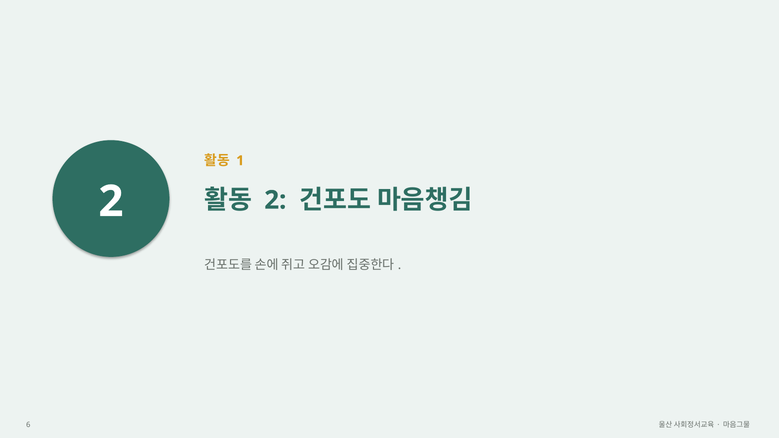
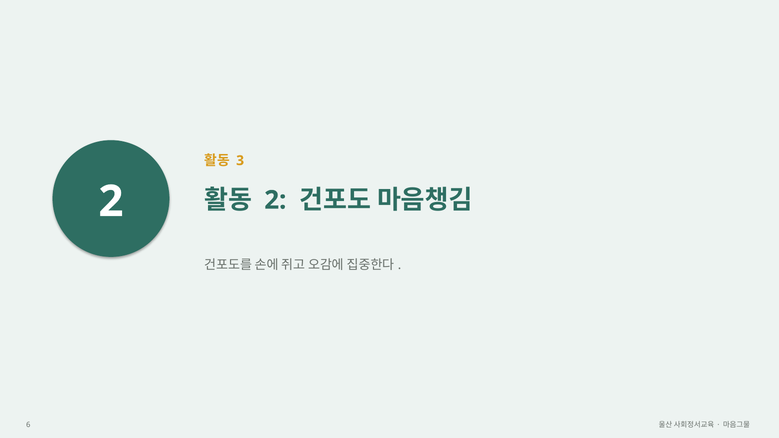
1: 1 -> 3 (240, 161)
